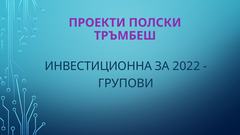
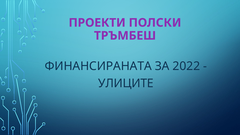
ИНВЕСТИЦИОННА: ИНВЕСТИЦИОННА -> ФИНАНСИРАНАТА (98, 66)
ГРУПОВИ: ГРУПОВИ -> УЛИЦИТЕ (126, 83)
